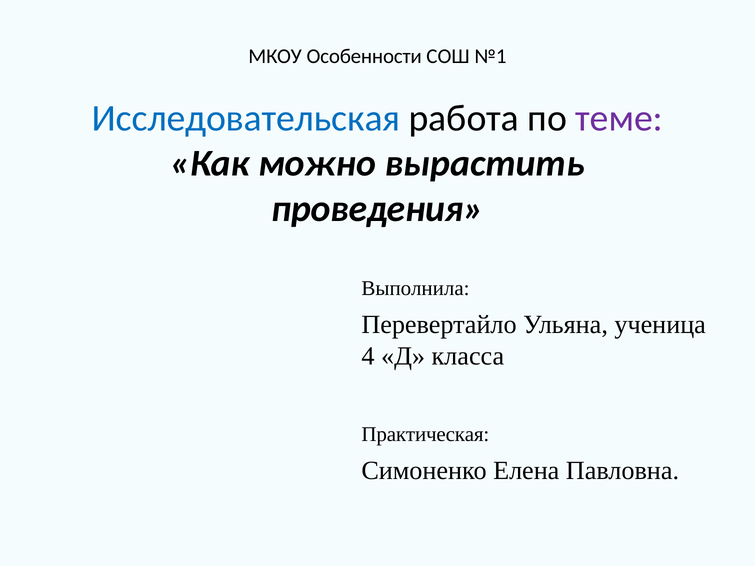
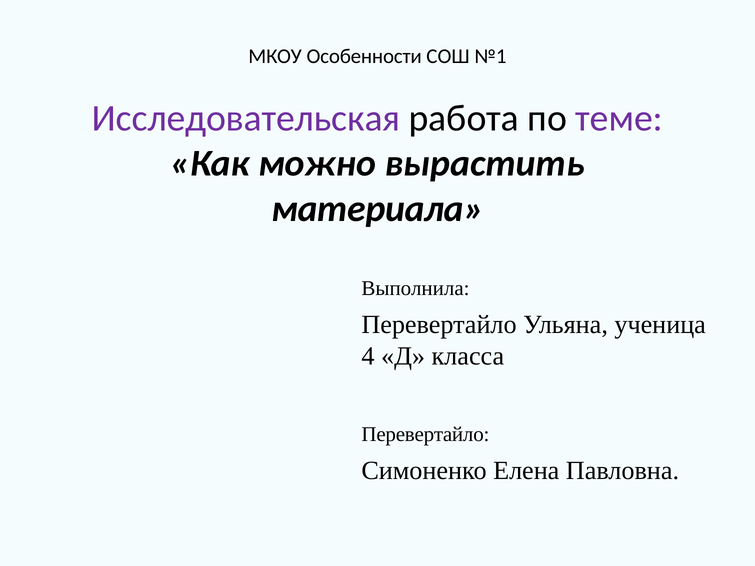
Исследовательская colour: blue -> purple (246, 118)
проведения: проведения -> материала (378, 209)
Практическая: Практическая -> Перевертайло (425, 434)
